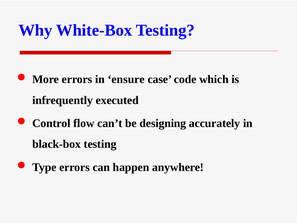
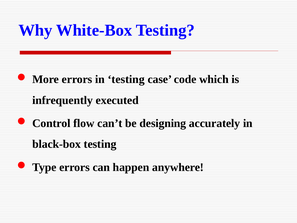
in ensure: ensure -> testing (126, 79)
